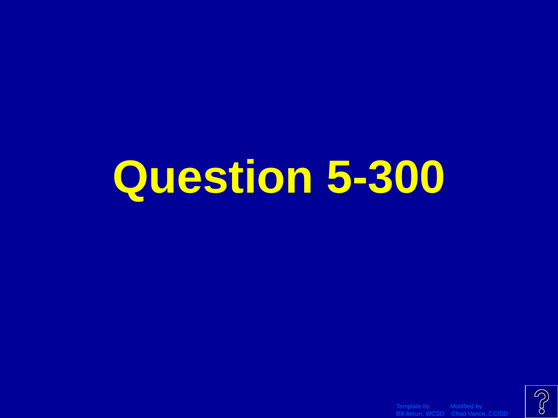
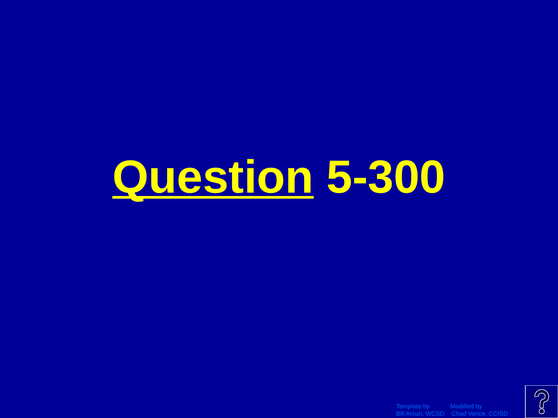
Question underline: none -> present (213, 178)
